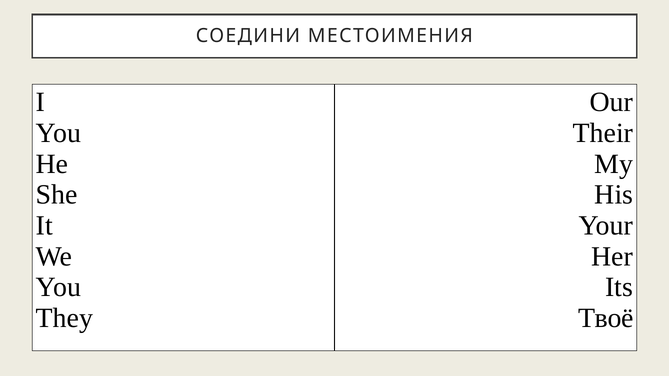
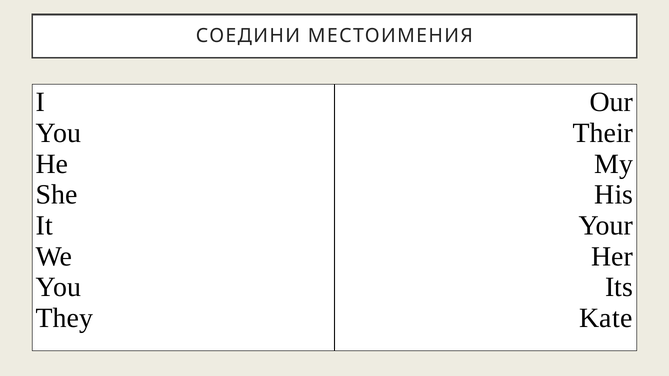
Твоё: Твоё -> Kate (606, 318)
